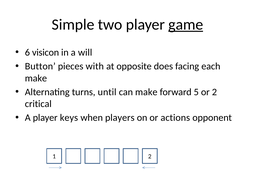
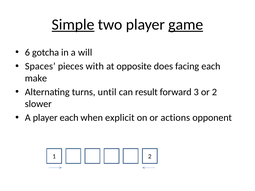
Simple underline: none -> present (73, 25)
visicon: visicon -> gotcha (46, 53)
Button: Button -> Spaces (40, 66)
can make: make -> result (146, 92)
5: 5 -> 3 (196, 92)
critical: critical -> slower (38, 104)
player keys: keys -> each (69, 118)
players: players -> explicit (120, 118)
